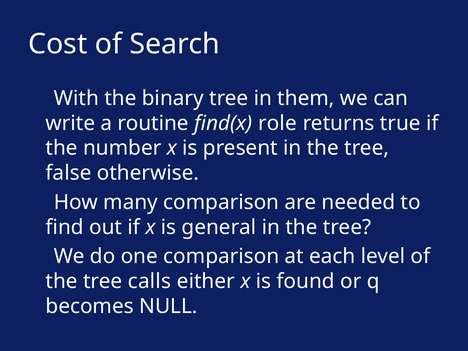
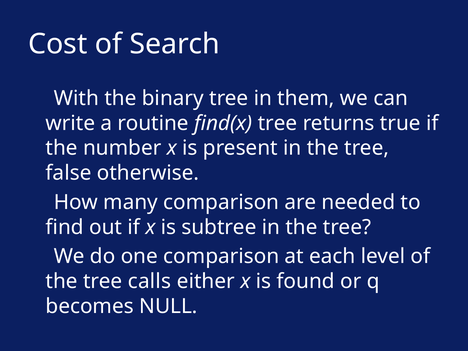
find(x role: role -> tree (278, 123)
general: general -> subtree (219, 227)
